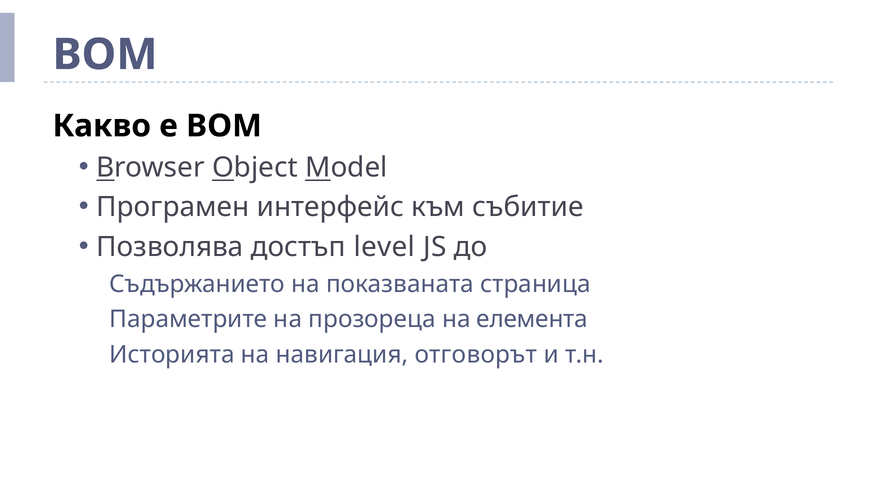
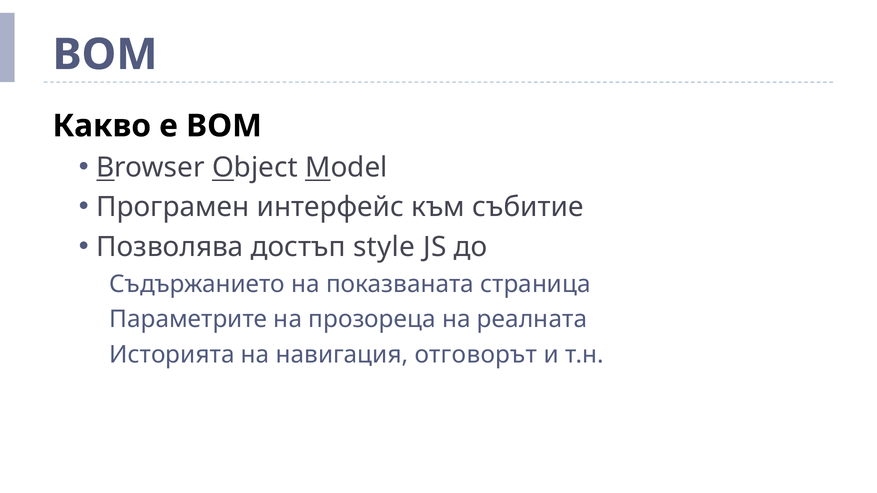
level: level -> style (384, 247)
елемента: елемента -> реалната (532, 320)
